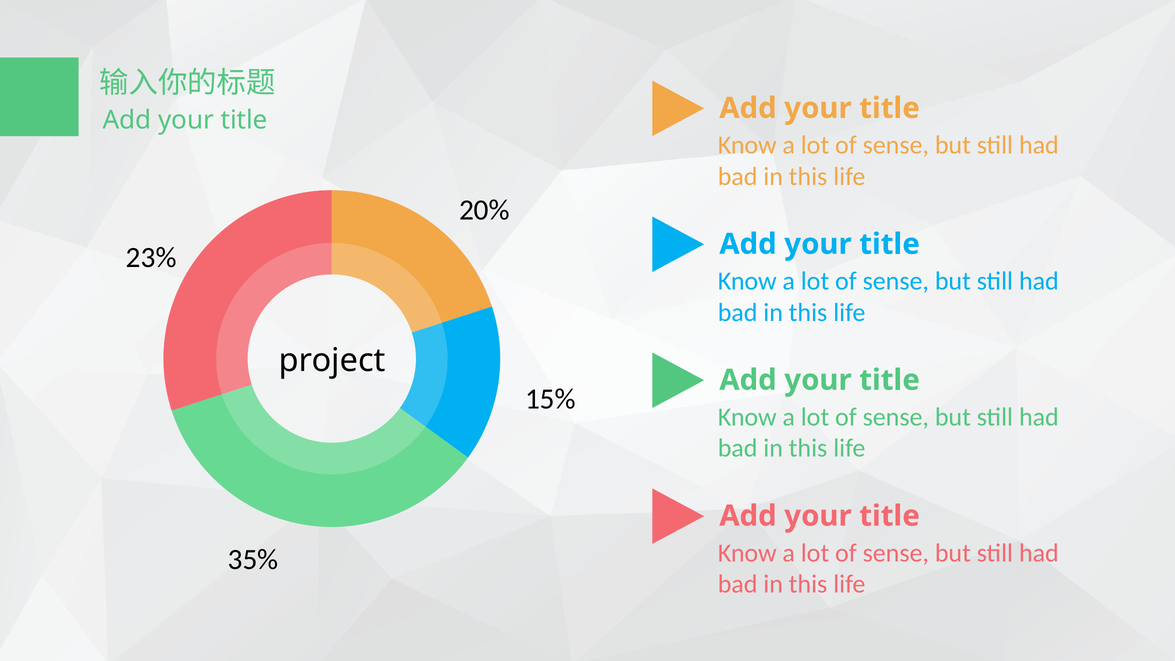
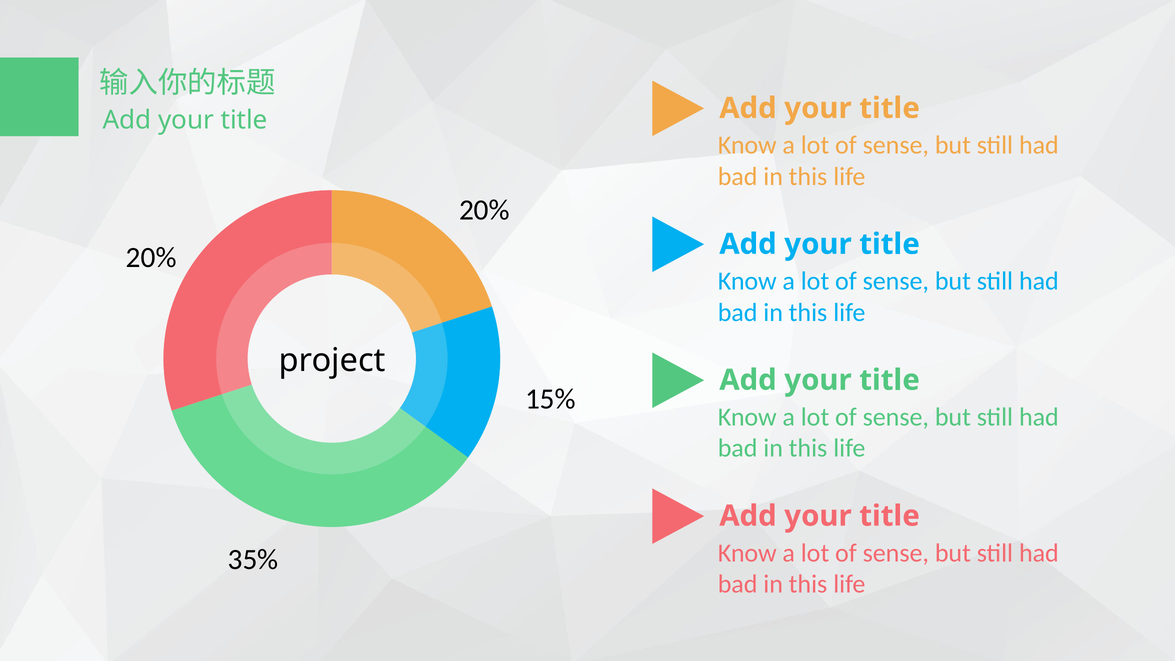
23%: 23% -> 20% (151, 257)
